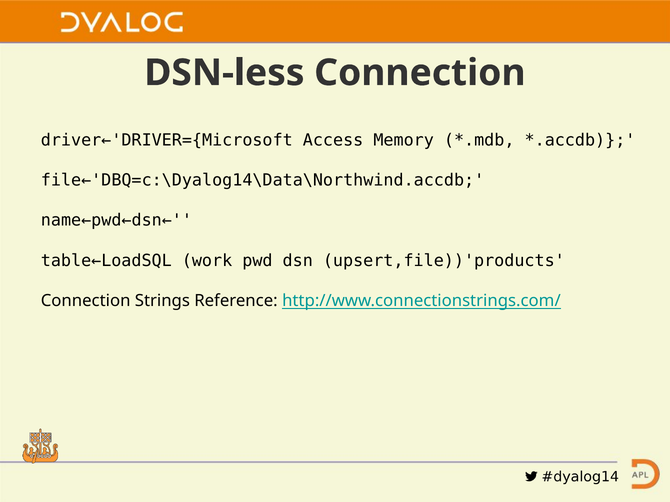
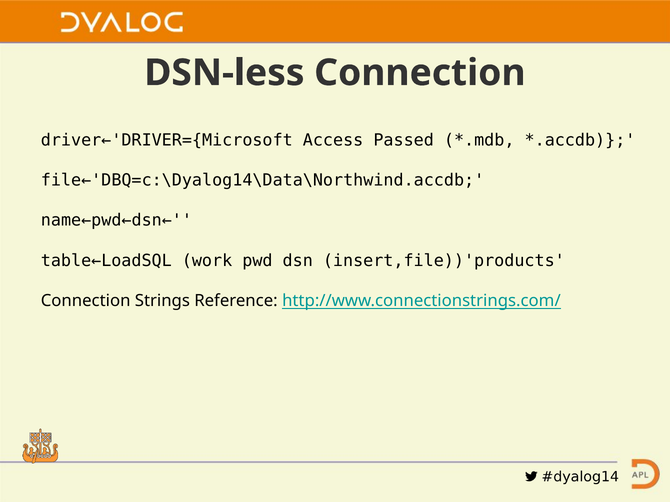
Memory: Memory -> Passed (404, 140)
upsert,file))'products: upsert,file))'products -> insert,file))'products (444, 261)
